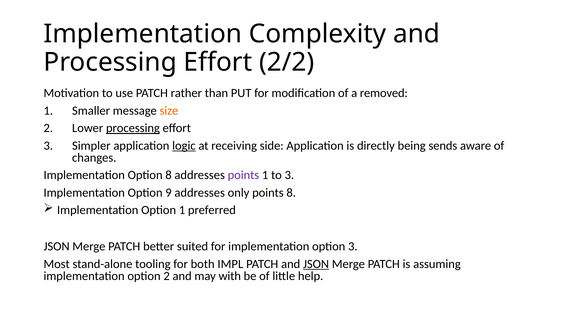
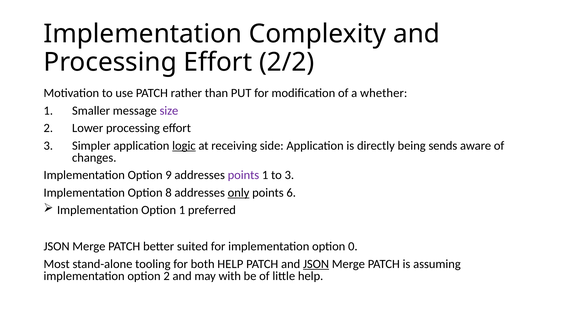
removed: removed -> whether (384, 93)
size colour: orange -> purple (169, 111)
processing underline: present -> none (133, 128)
Option 8: 8 -> 9 (169, 175)
9: 9 -> 8 (169, 193)
only underline: none -> present (239, 193)
points 8: 8 -> 6 (291, 193)
option 3: 3 -> 0 (353, 247)
both IMPL: IMPL -> HELP (230, 264)
